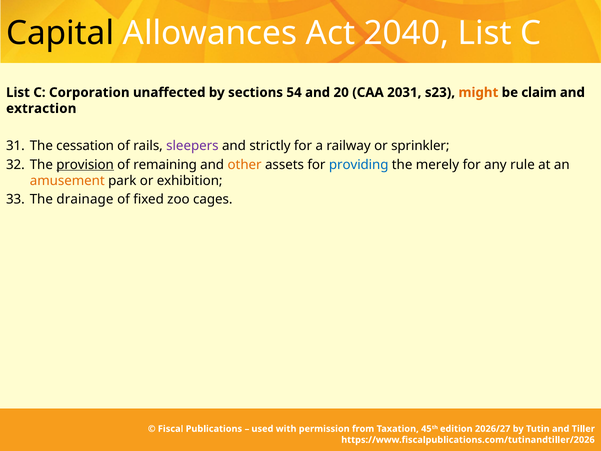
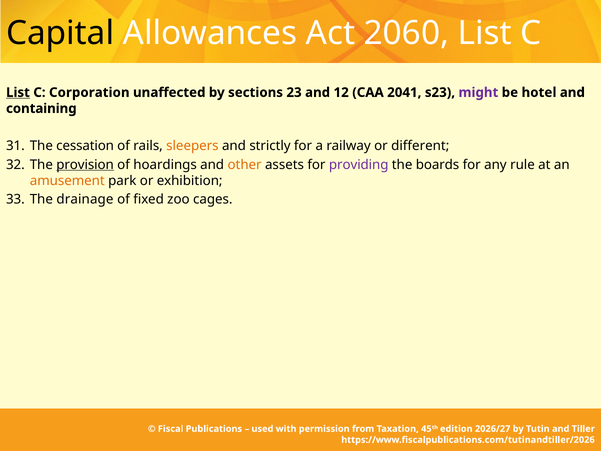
2040: 2040 -> 2060 (406, 33)
List underline: none -> present (18, 92)
54: 54 -> 23 (294, 92)
20: 20 -> 12 (341, 92)
2031: 2031 -> 2041 (404, 92)
might colour: orange -> purple (478, 92)
claim: claim -> hotel (539, 92)
extraction: extraction -> containing (41, 108)
sleepers colour: purple -> orange (192, 146)
sprinkler: sprinkler -> different (420, 146)
remaining: remaining -> hoardings (165, 165)
providing colour: blue -> purple (359, 165)
merely: merely -> boards (438, 165)
